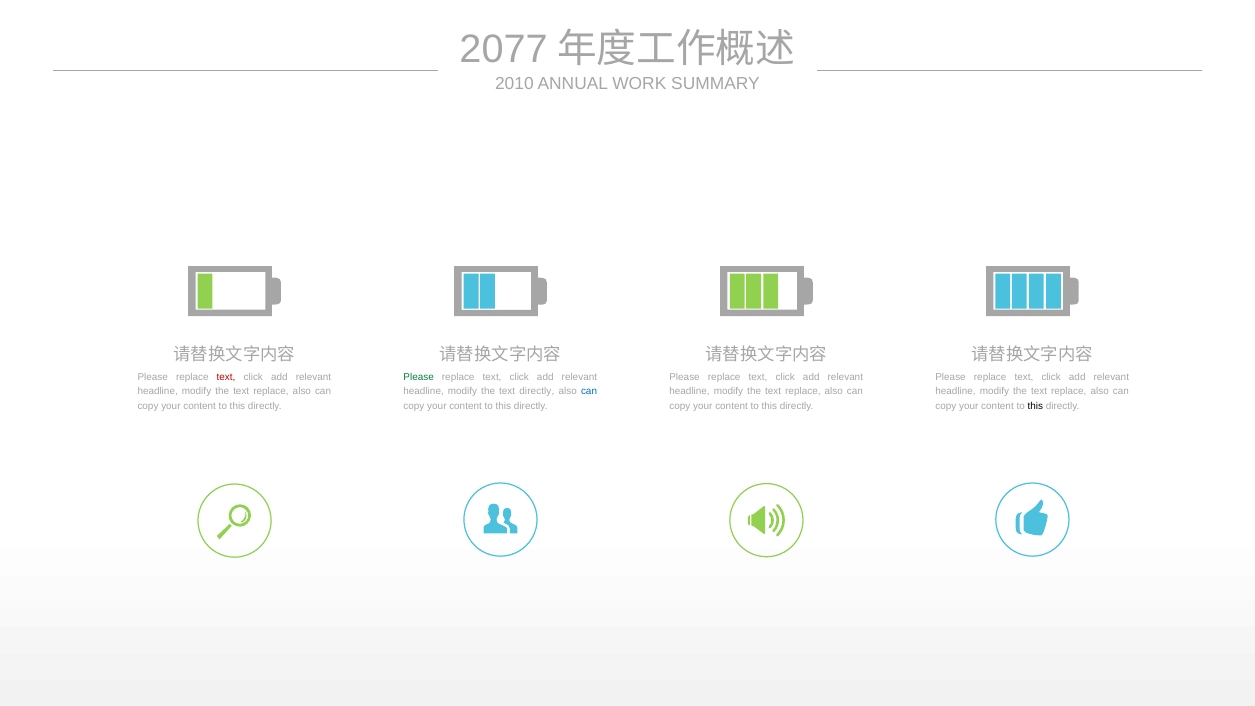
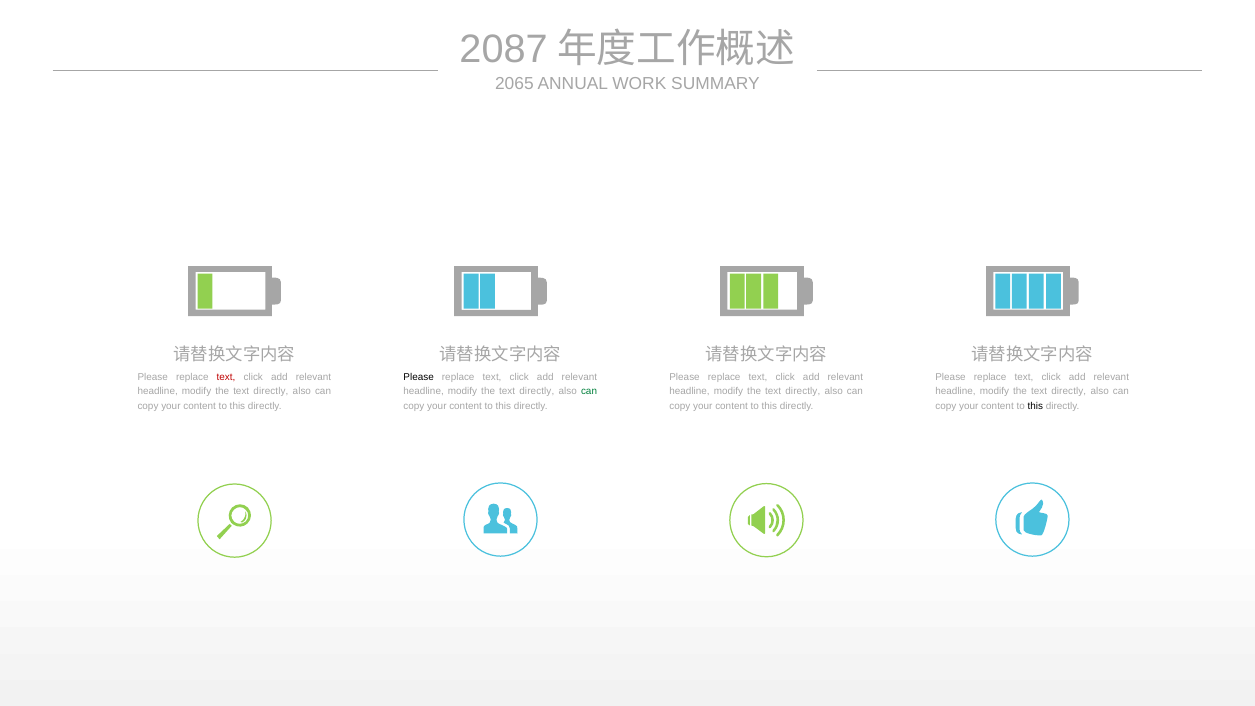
2077: 2077 -> 2087 (504, 50)
2010: 2010 -> 2065 (514, 84)
Please colour: green -> black (419, 377)
replace: replace -> directly (271, 392)
can colour: blue -> green (589, 392)
replace: replace -> directly (803, 392)
replace: replace -> directly (1069, 392)
